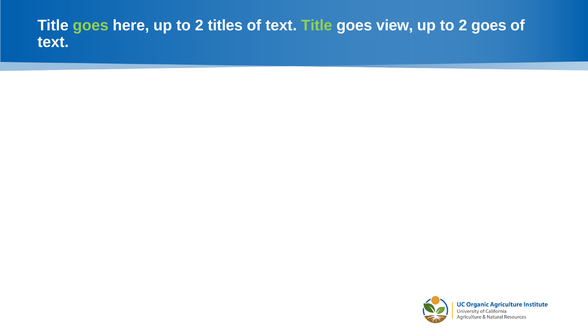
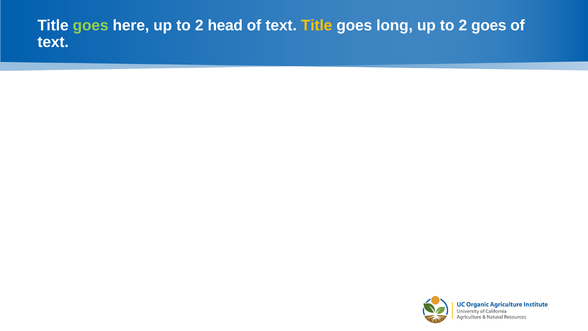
titles: titles -> head (225, 26)
Title colour: light green -> yellow (317, 26)
view: view -> long (395, 26)
